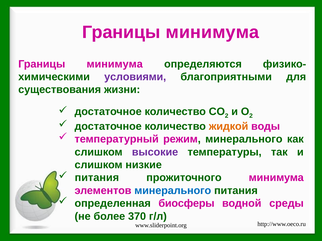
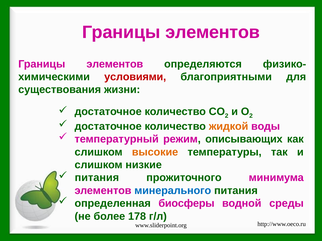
минимума: минимума -> элементов (213, 32)
минимума: минимума -> элементов (115, 64)
условиями colour: purple -> red (135, 77)
режим минерального: минерального -> описывающих (244, 139)
высокие colour: purple -> orange (155, 152)
370: 370 -> 178 (137, 217)
